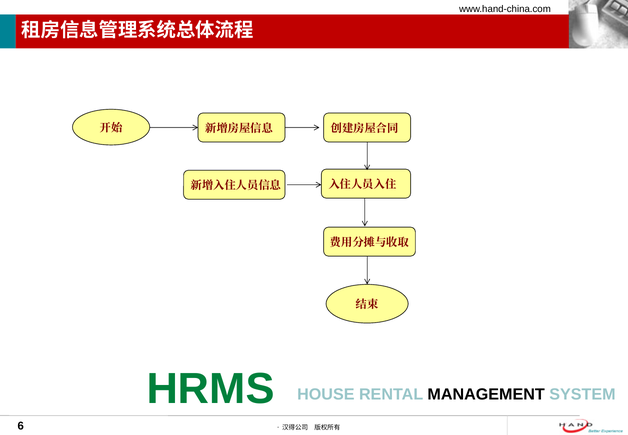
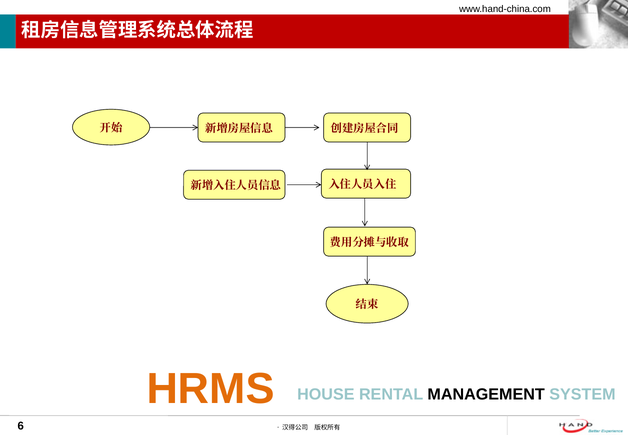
HRMS colour: green -> orange (211, 389)
